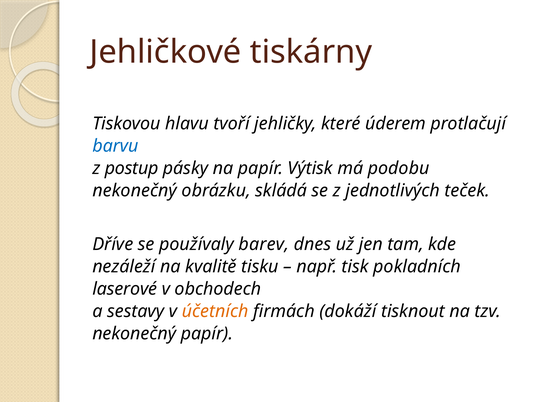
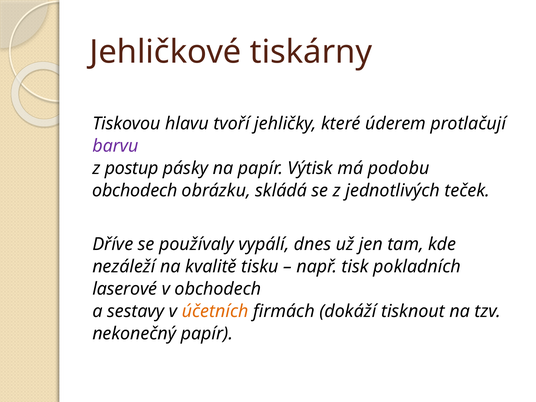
barvu colour: blue -> purple (116, 146)
nekonečný: nekonečný -> obchodech (135, 191)
barev: barev -> vypálí (264, 244)
